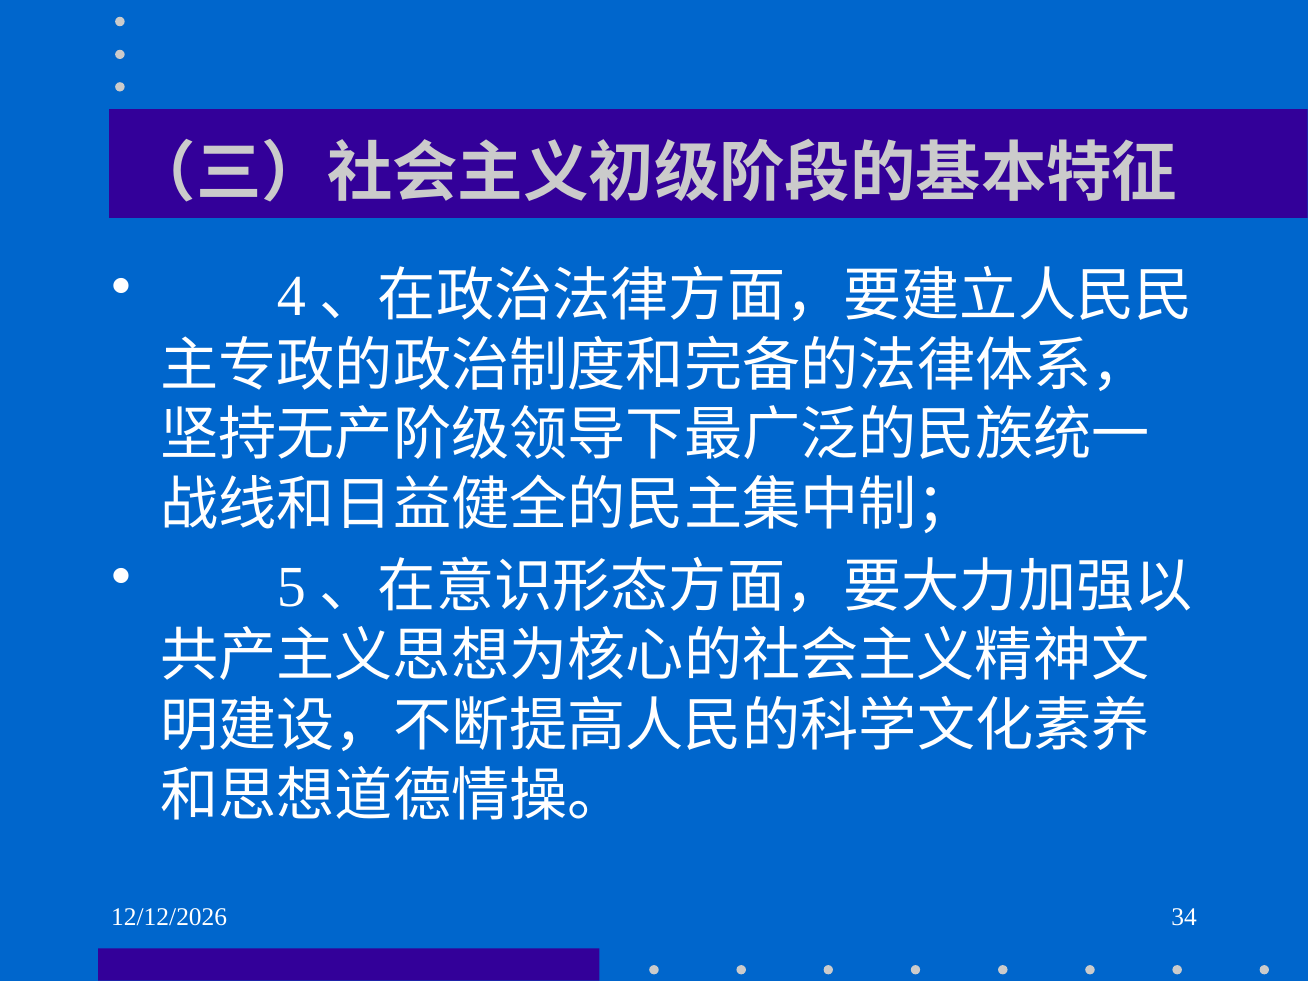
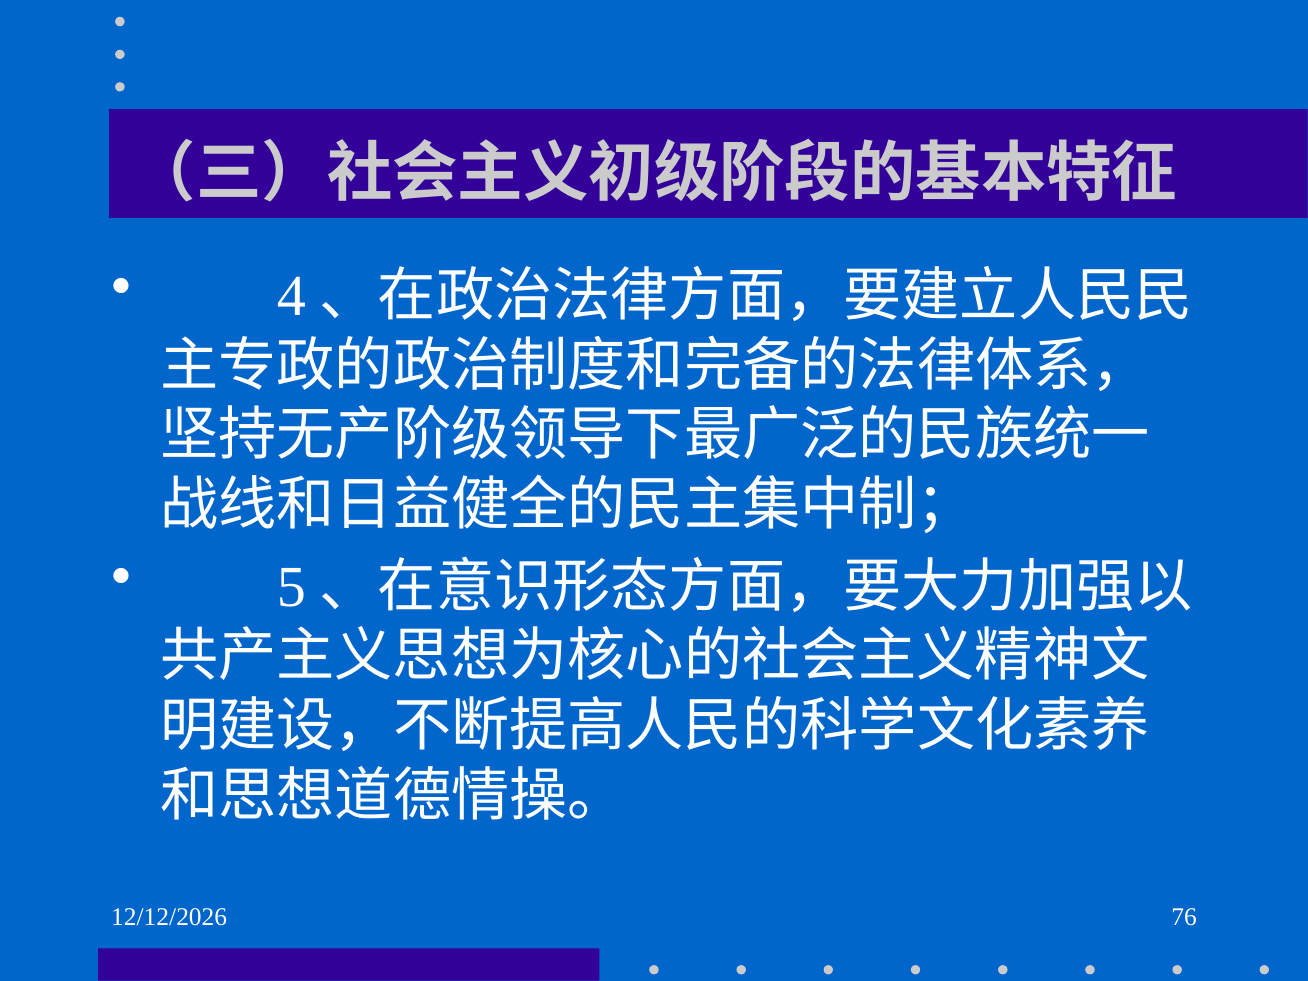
34: 34 -> 76 (1184, 917)
